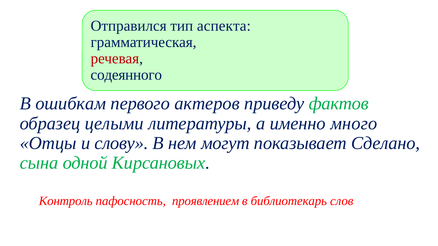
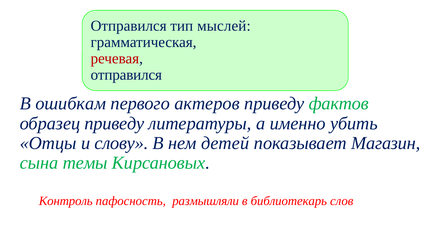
аспекта: аспекта -> мыслей (224, 26)
содеянного: содеянного -> отправился (126, 75)
образец целыми: целыми -> приведу (114, 124)
много: много -> убить (354, 124)
могут: могут -> детей (225, 143)
Сделано: Сделано -> Магазин (386, 143)
одной: одной -> темы (85, 163)
проявлением: проявлением -> размышляли (206, 201)
